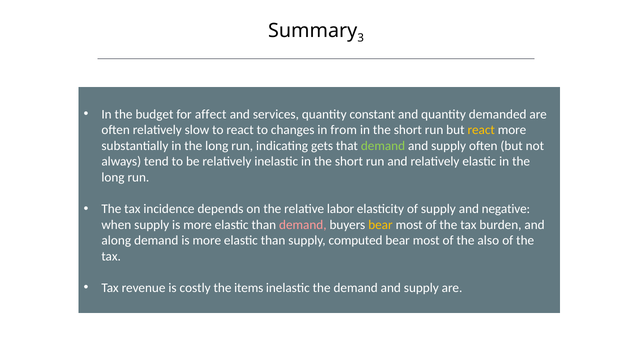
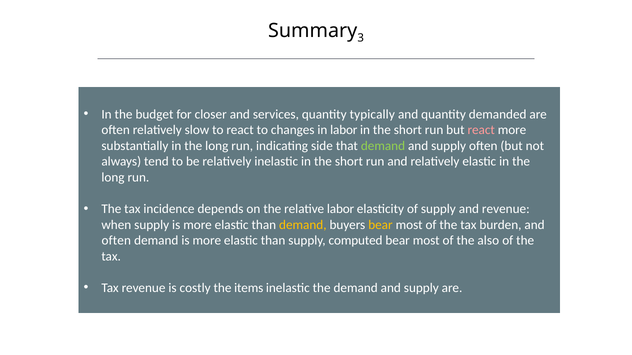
affect: affect -> closer (211, 114)
constant: constant -> typically (372, 114)
in from: from -> labor (344, 130)
react colour: yellow -> pink (481, 130)
gets: gets -> side (322, 146)
and negative: negative -> revenue (506, 209)
demand colour: pink -> yellow (303, 225)
along: along -> often (116, 241)
